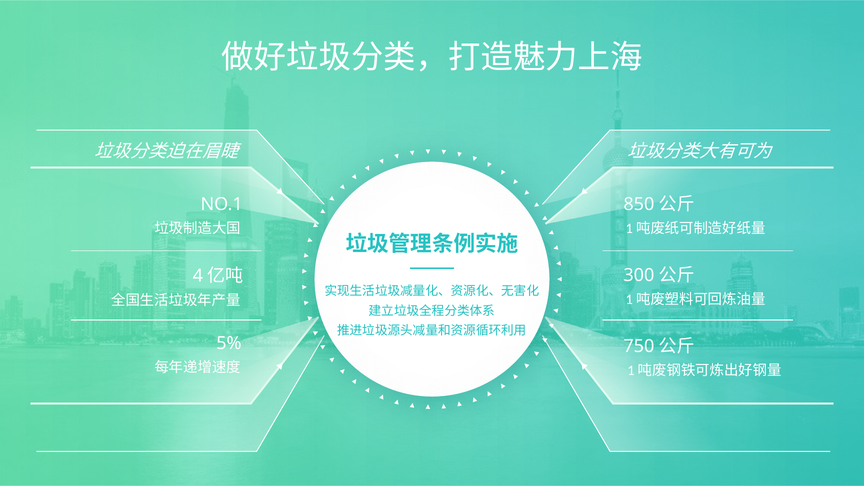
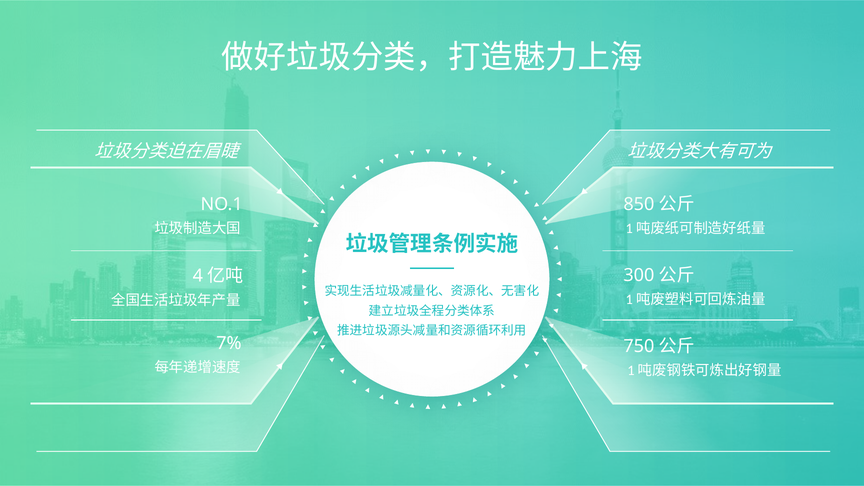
5%: 5% -> 7% (229, 343)
